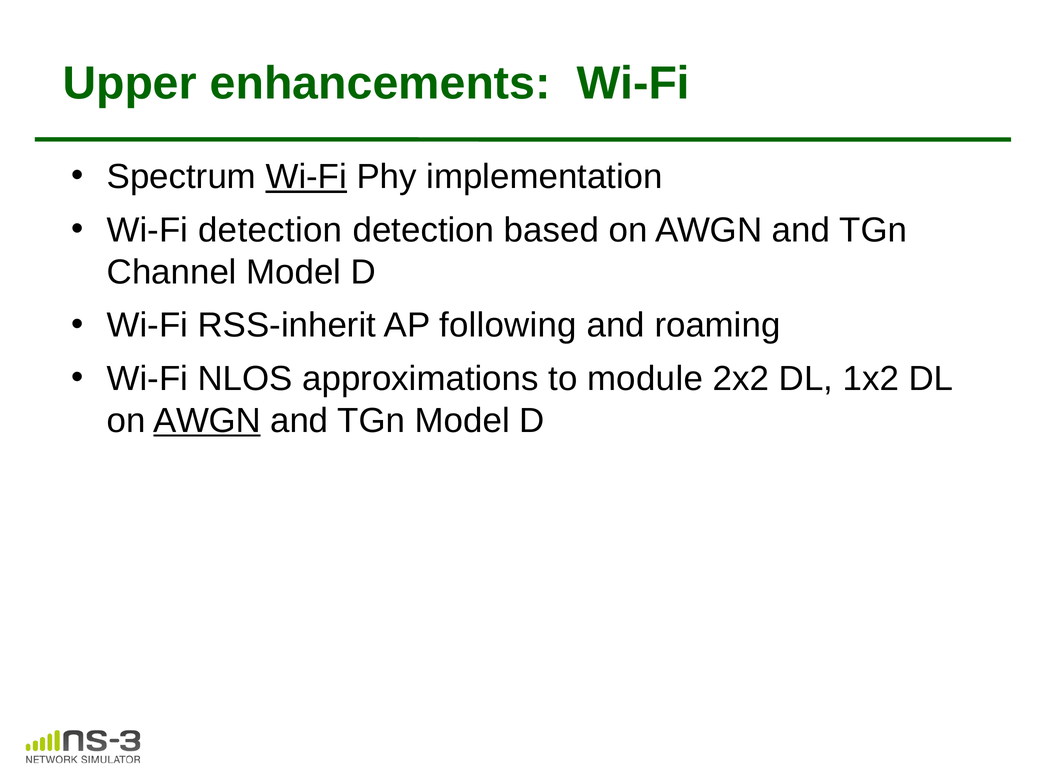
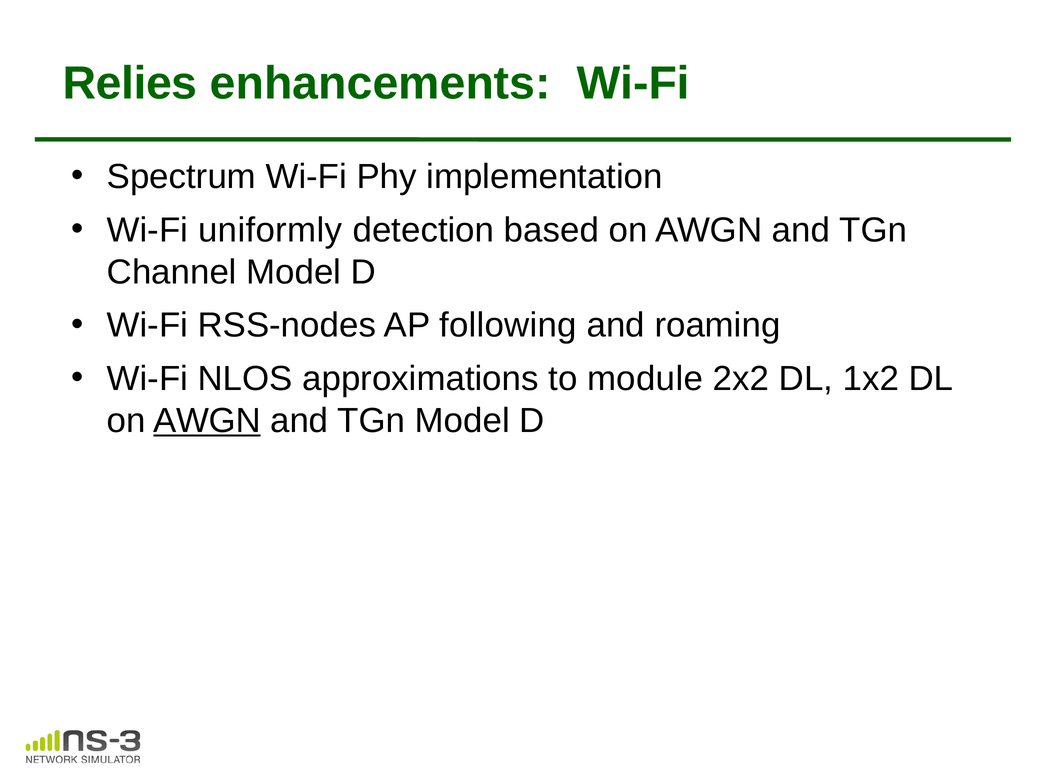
Upper: Upper -> Relies (130, 84)
Wi-Fi underline: present -> none (306, 177)
Wi-Fi detection: detection -> uniformly (270, 230)
RSS-inherit: RSS-inherit -> RSS-nodes (287, 326)
